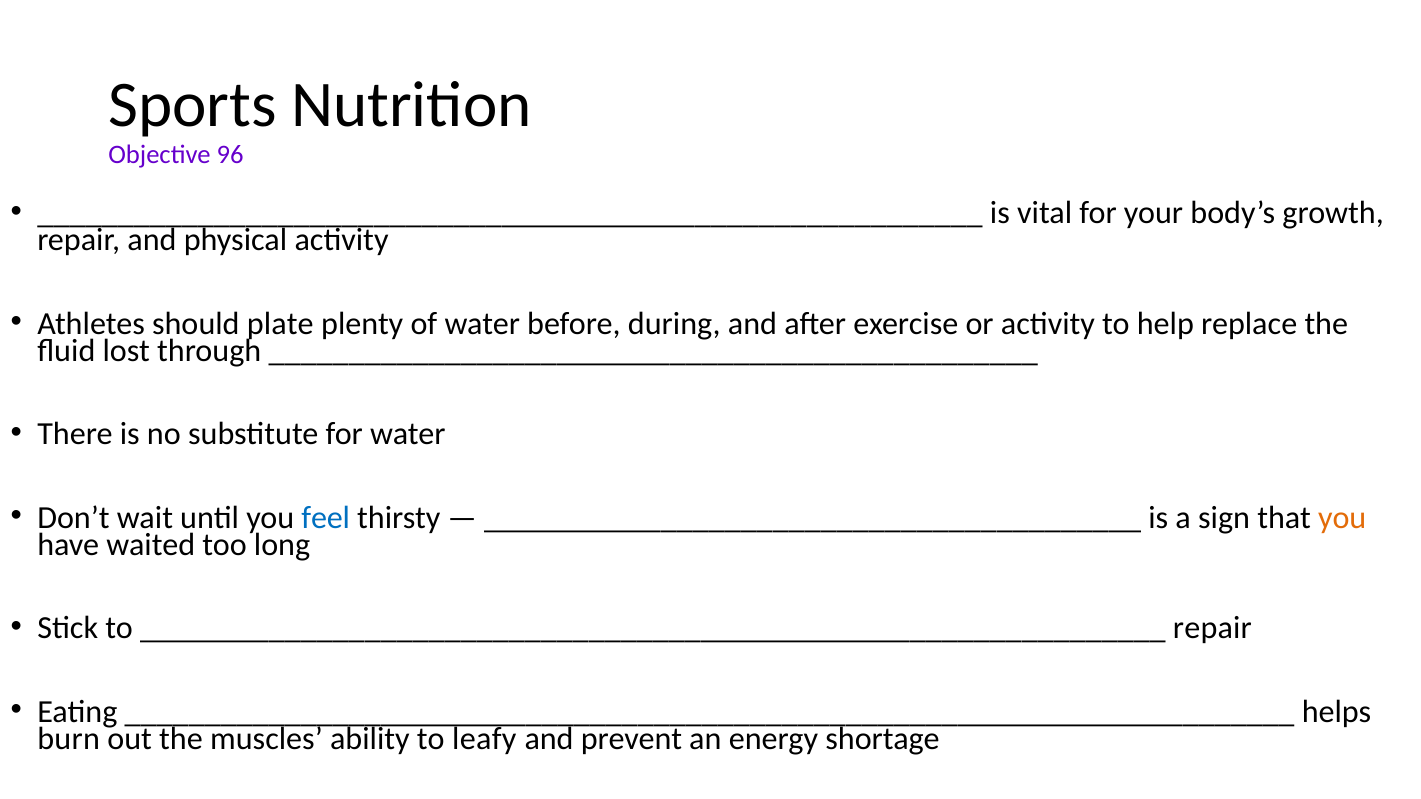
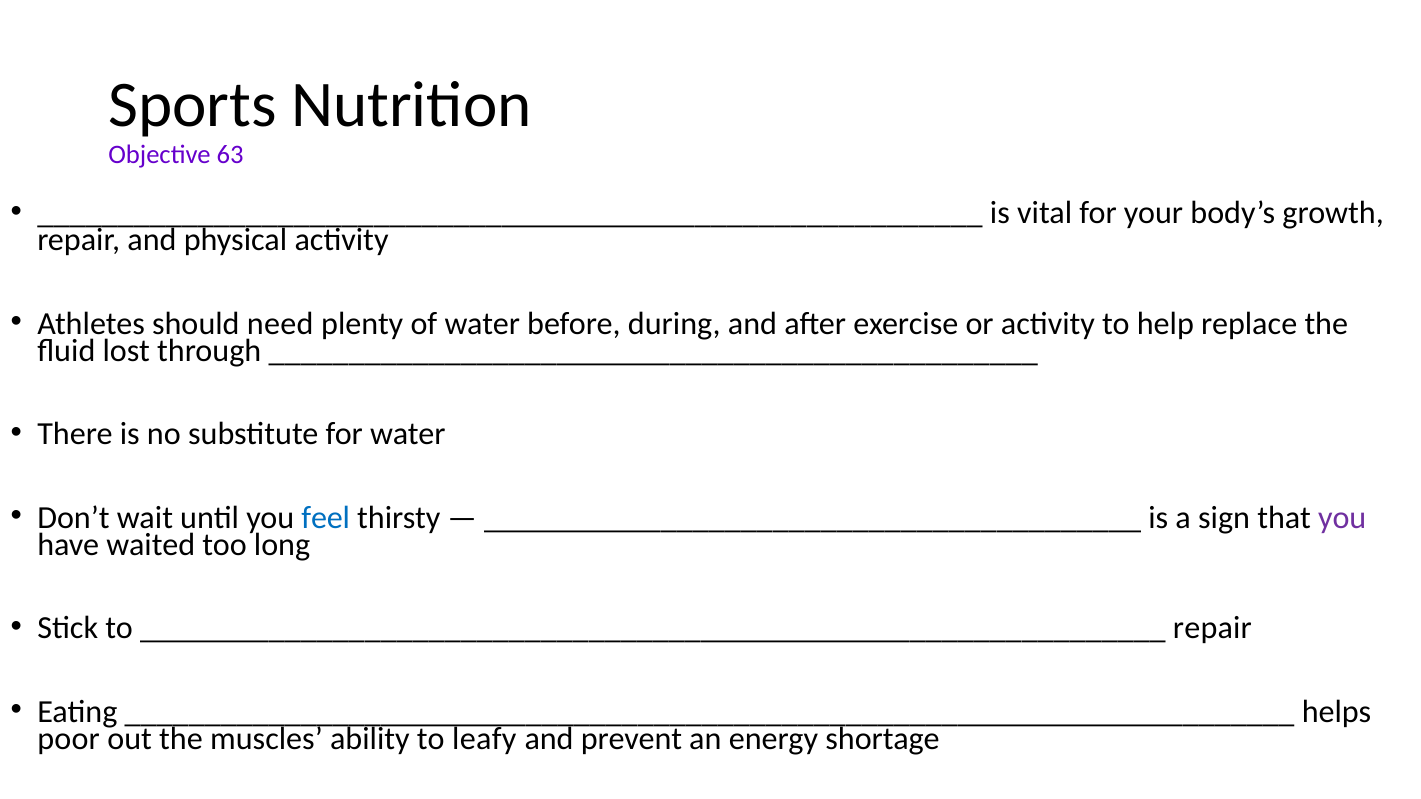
96: 96 -> 63 (230, 155)
plate: plate -> need (280, 324)
you colour: orange -> purple (1342, 518)
burn: burn -> poor (69, 739)
